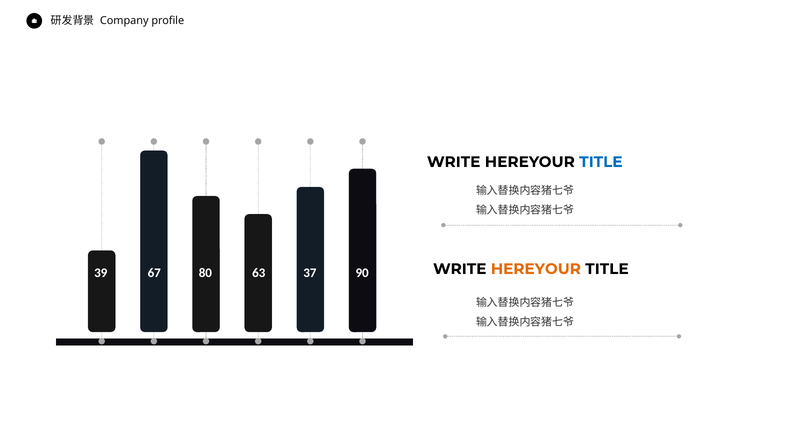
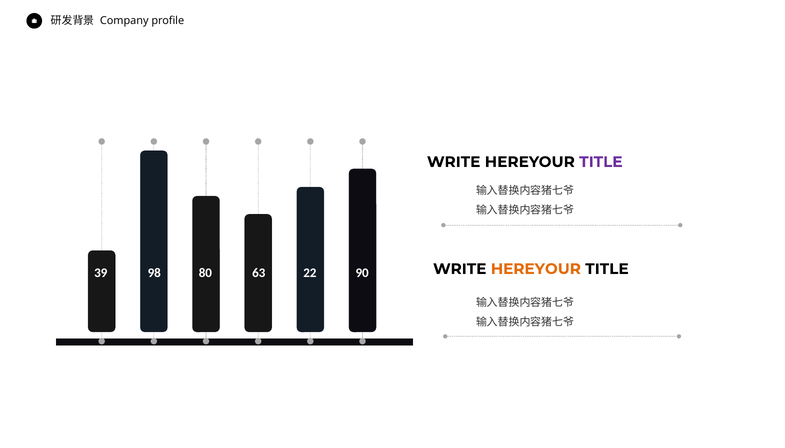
TITLE colour: blue -> purple (601, 162)
67: 67 -> 98 (154, 273)
37: 37 -> 22 (310, 273)
